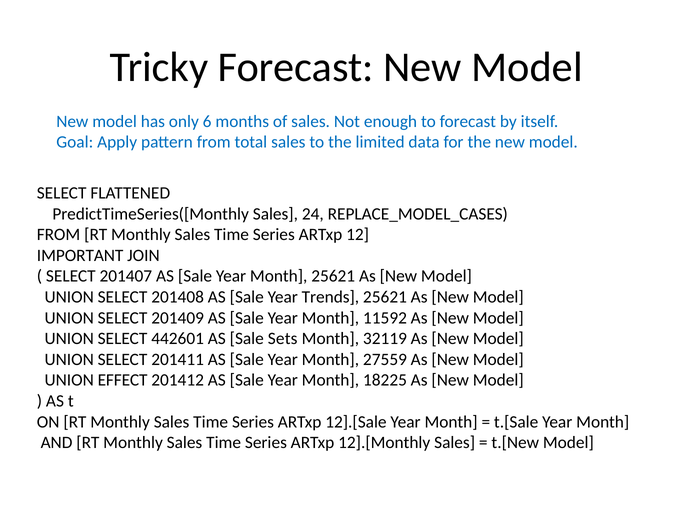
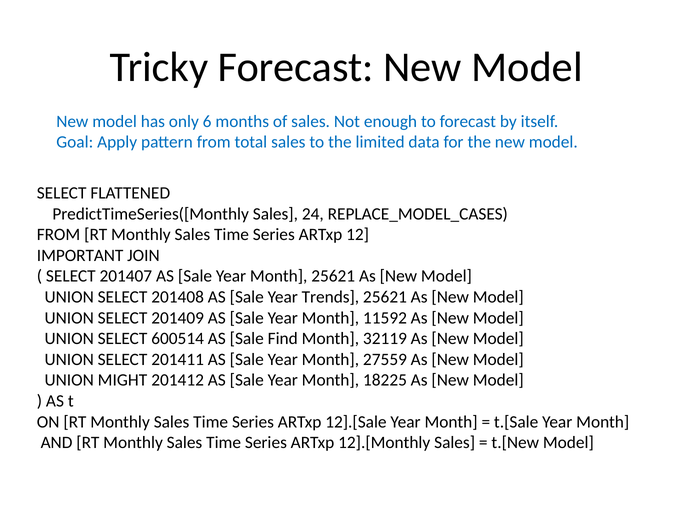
442601: 442601 -> 600514 (178, 338)
Sets: Sets -> Find (283, 338)
EFFECT: EFFECT -> MIGHT (122, 380)
